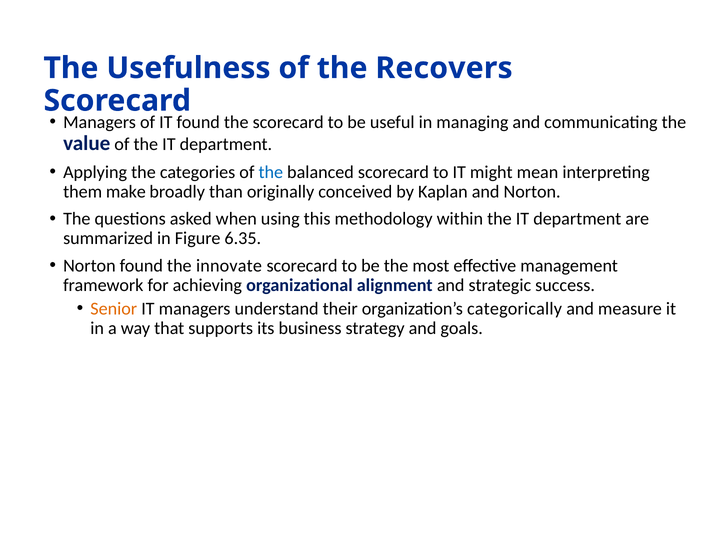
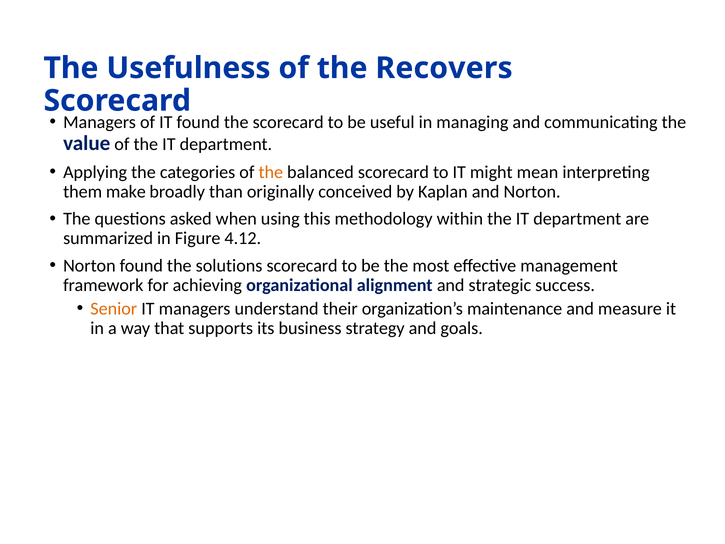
the colour: blue -> orange (271, 172)
6.35: 6.35 -> 4.12 (243, 238)
innovate: innovate -> solutions (229, 265)
categorically: categorically -> maintenance (515, 308)
